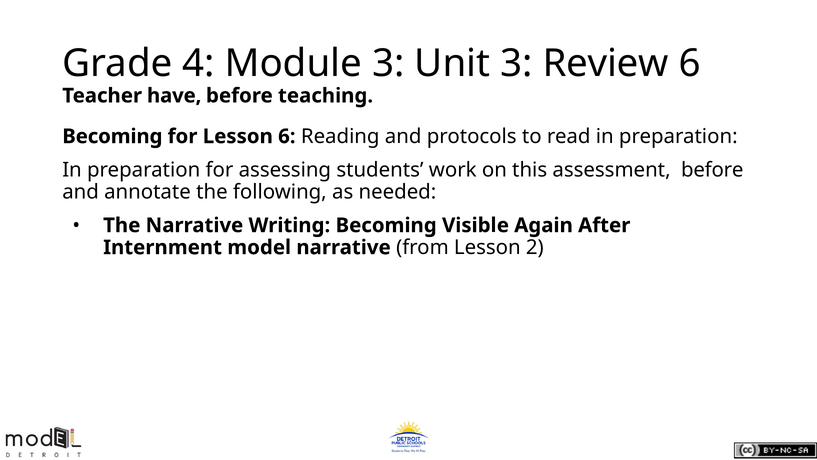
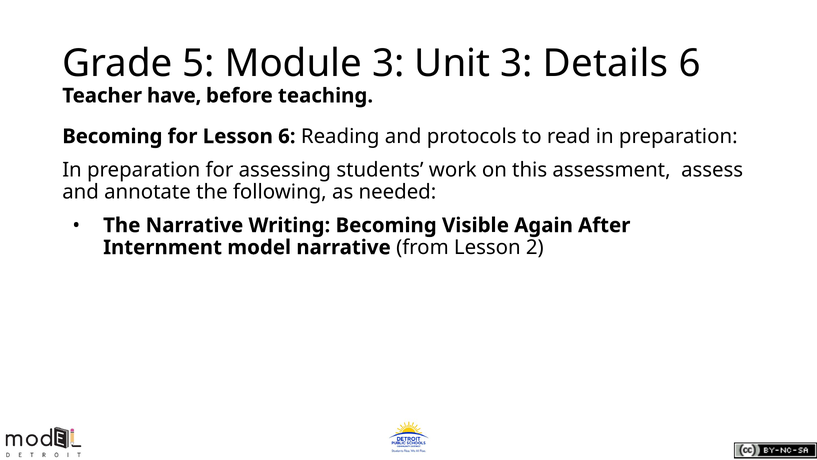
4: 4 -> 5 (199, 64)
Review: Review -> Details (605, 64)
assessment before: before -> assess (712, 170)
